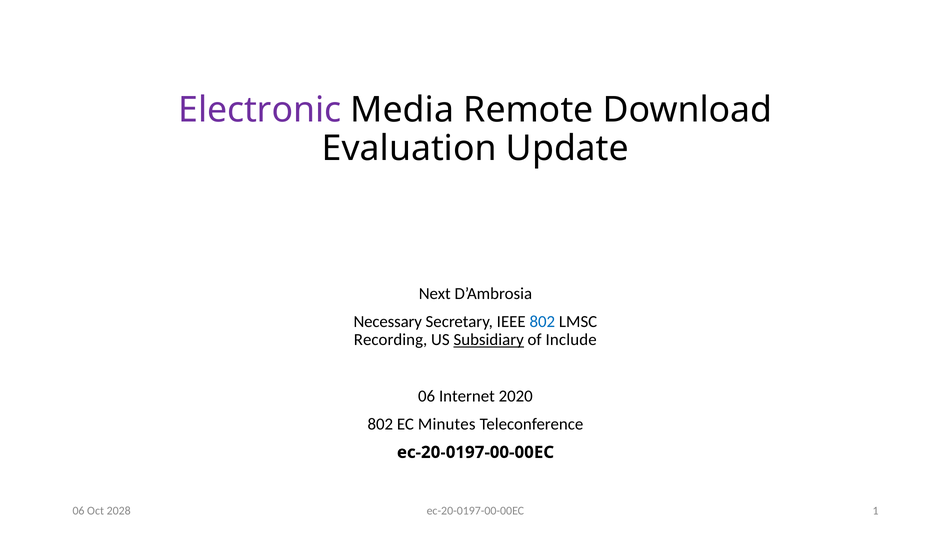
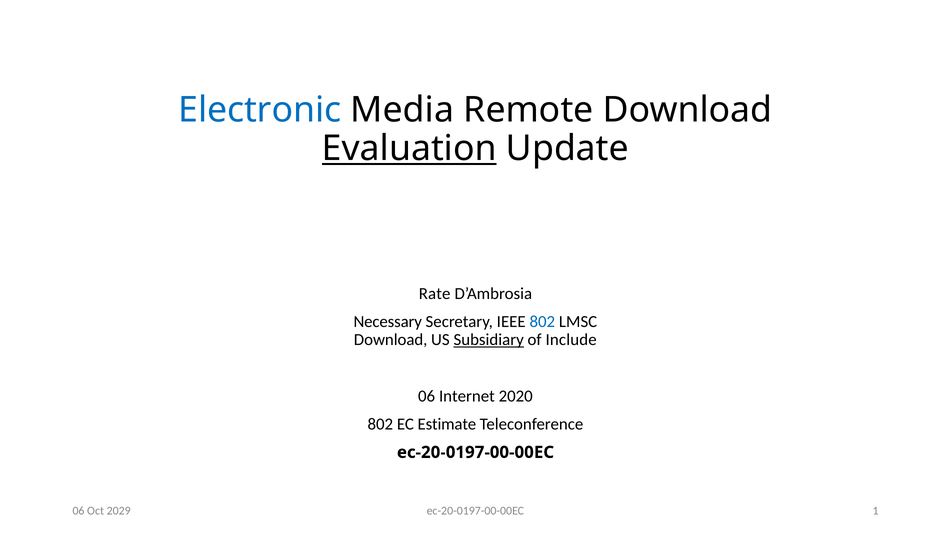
Electronic colour: purple -> blue (260, 110)
Evaluation underline: none -> present (409, 149)
Next: Next -> Rate (435, 294)
Recording: Recording -> Download (391, 340)
Minutes: Minutes -> Estimate (447, 424)
2028: 2028 -> 2029 (119, 511)
